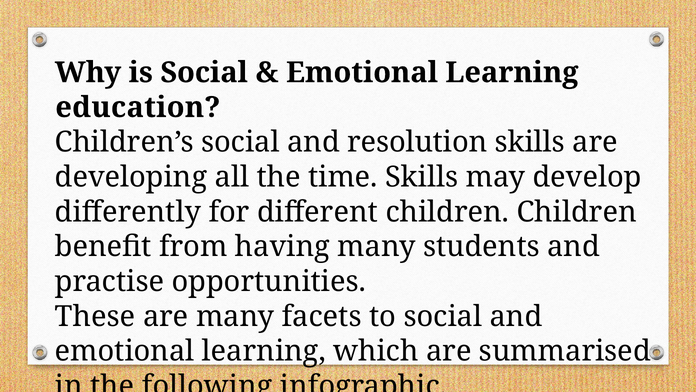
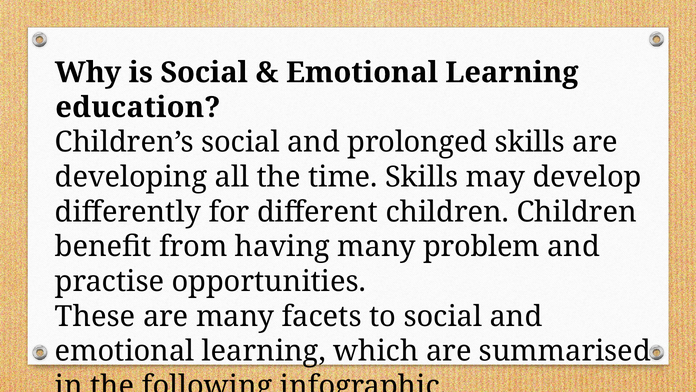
resolution: resolution -> prolonged (417, 142)
students: students -> problem (481, 246)
